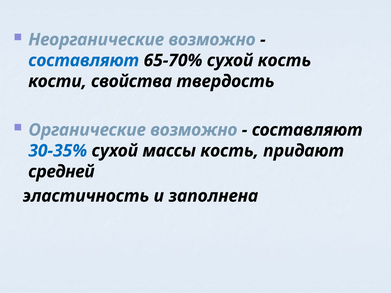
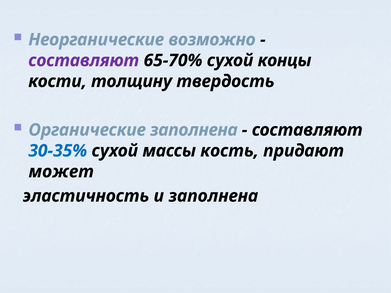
составляют colour: blue -> purple (84, 61)
сухой кость: кость -> концы (285, 61)
свойства: свойства -> толщину (132, 81)
Органические возможно: возможно -> заполнена (194, 130)
средней: средней -> может (61, 172)
